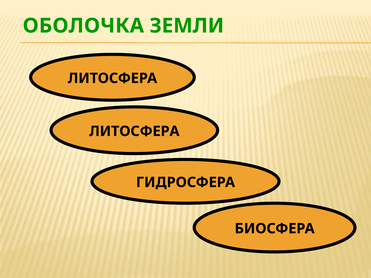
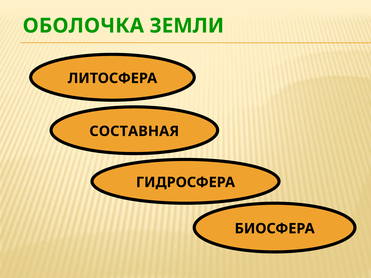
ЛИТОСФЕРА: ЛИТОСФЕРА -> СОСТАВНАЯ (134, 131)
